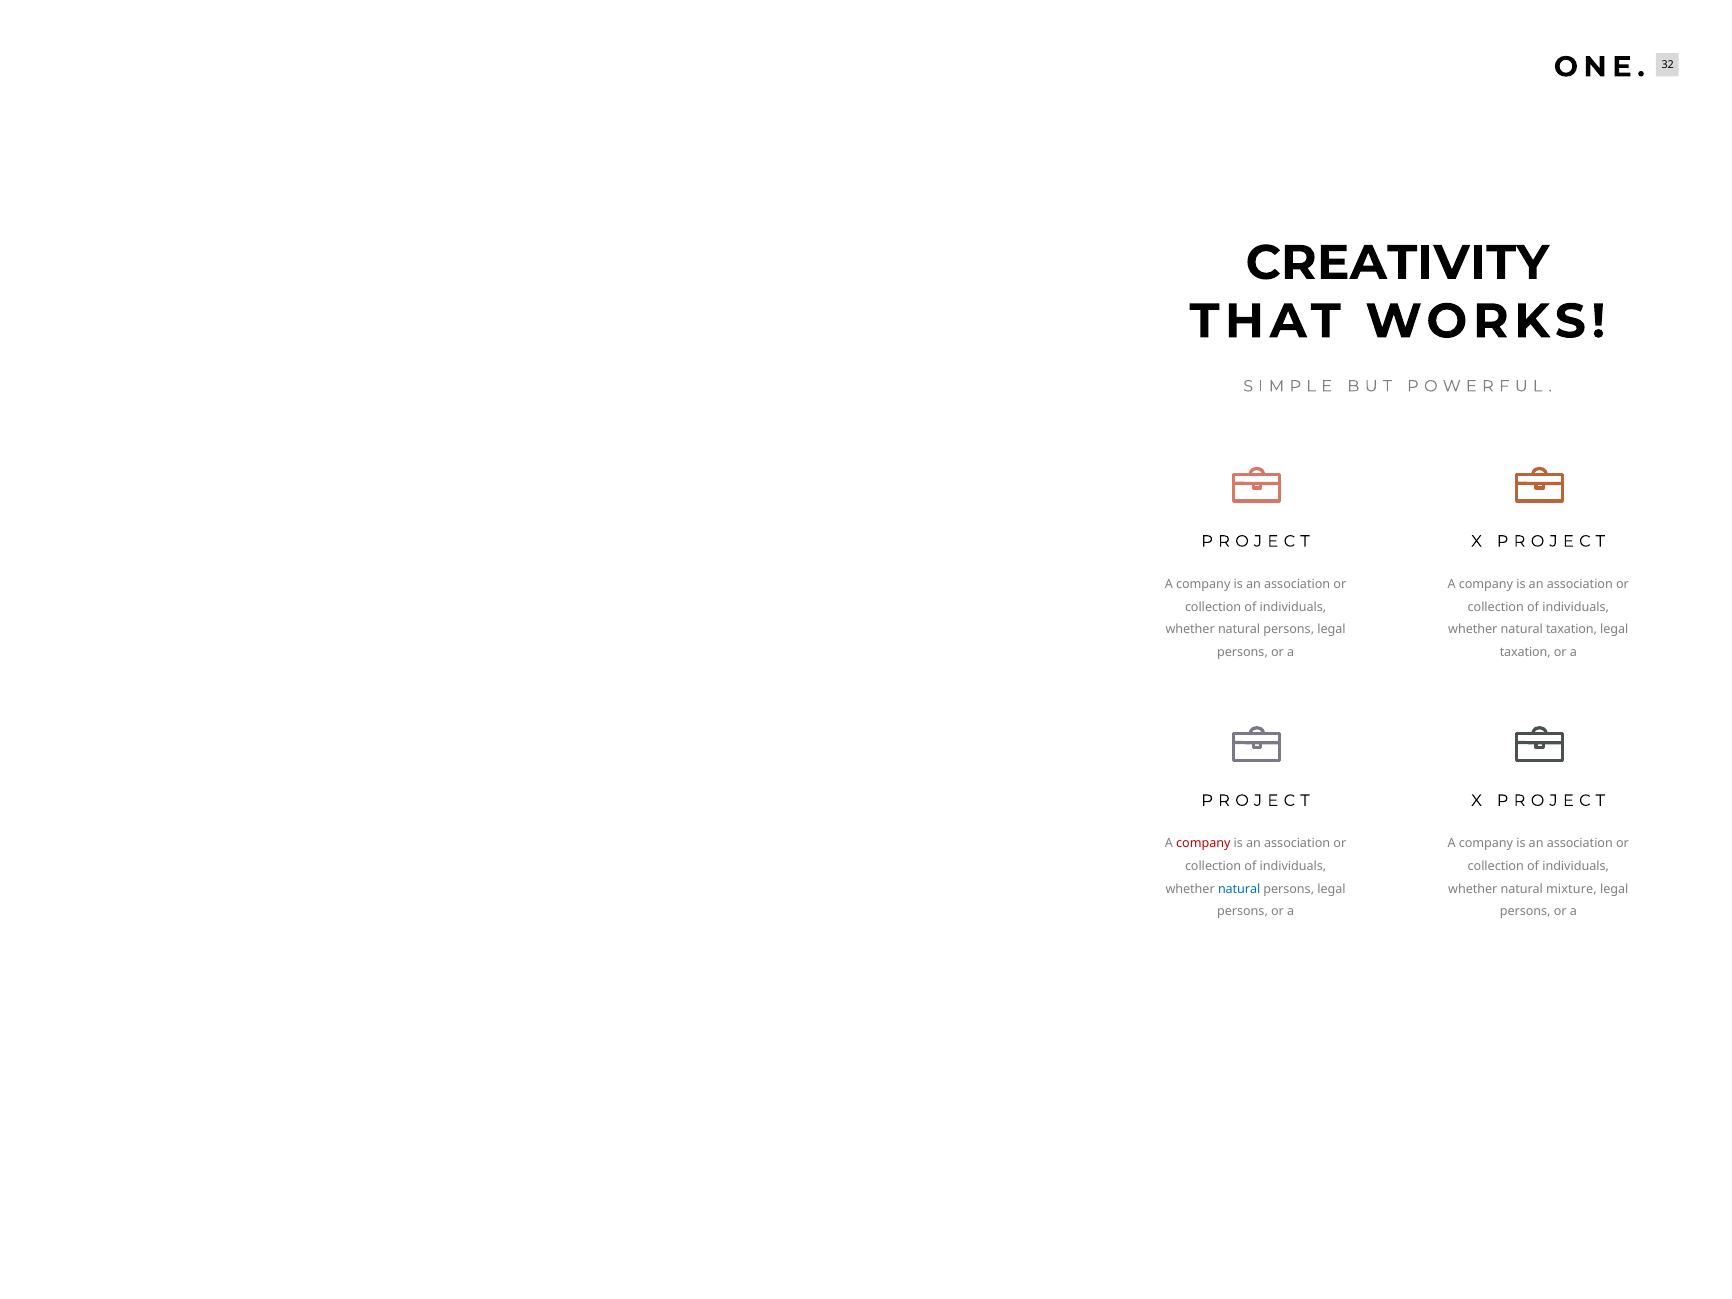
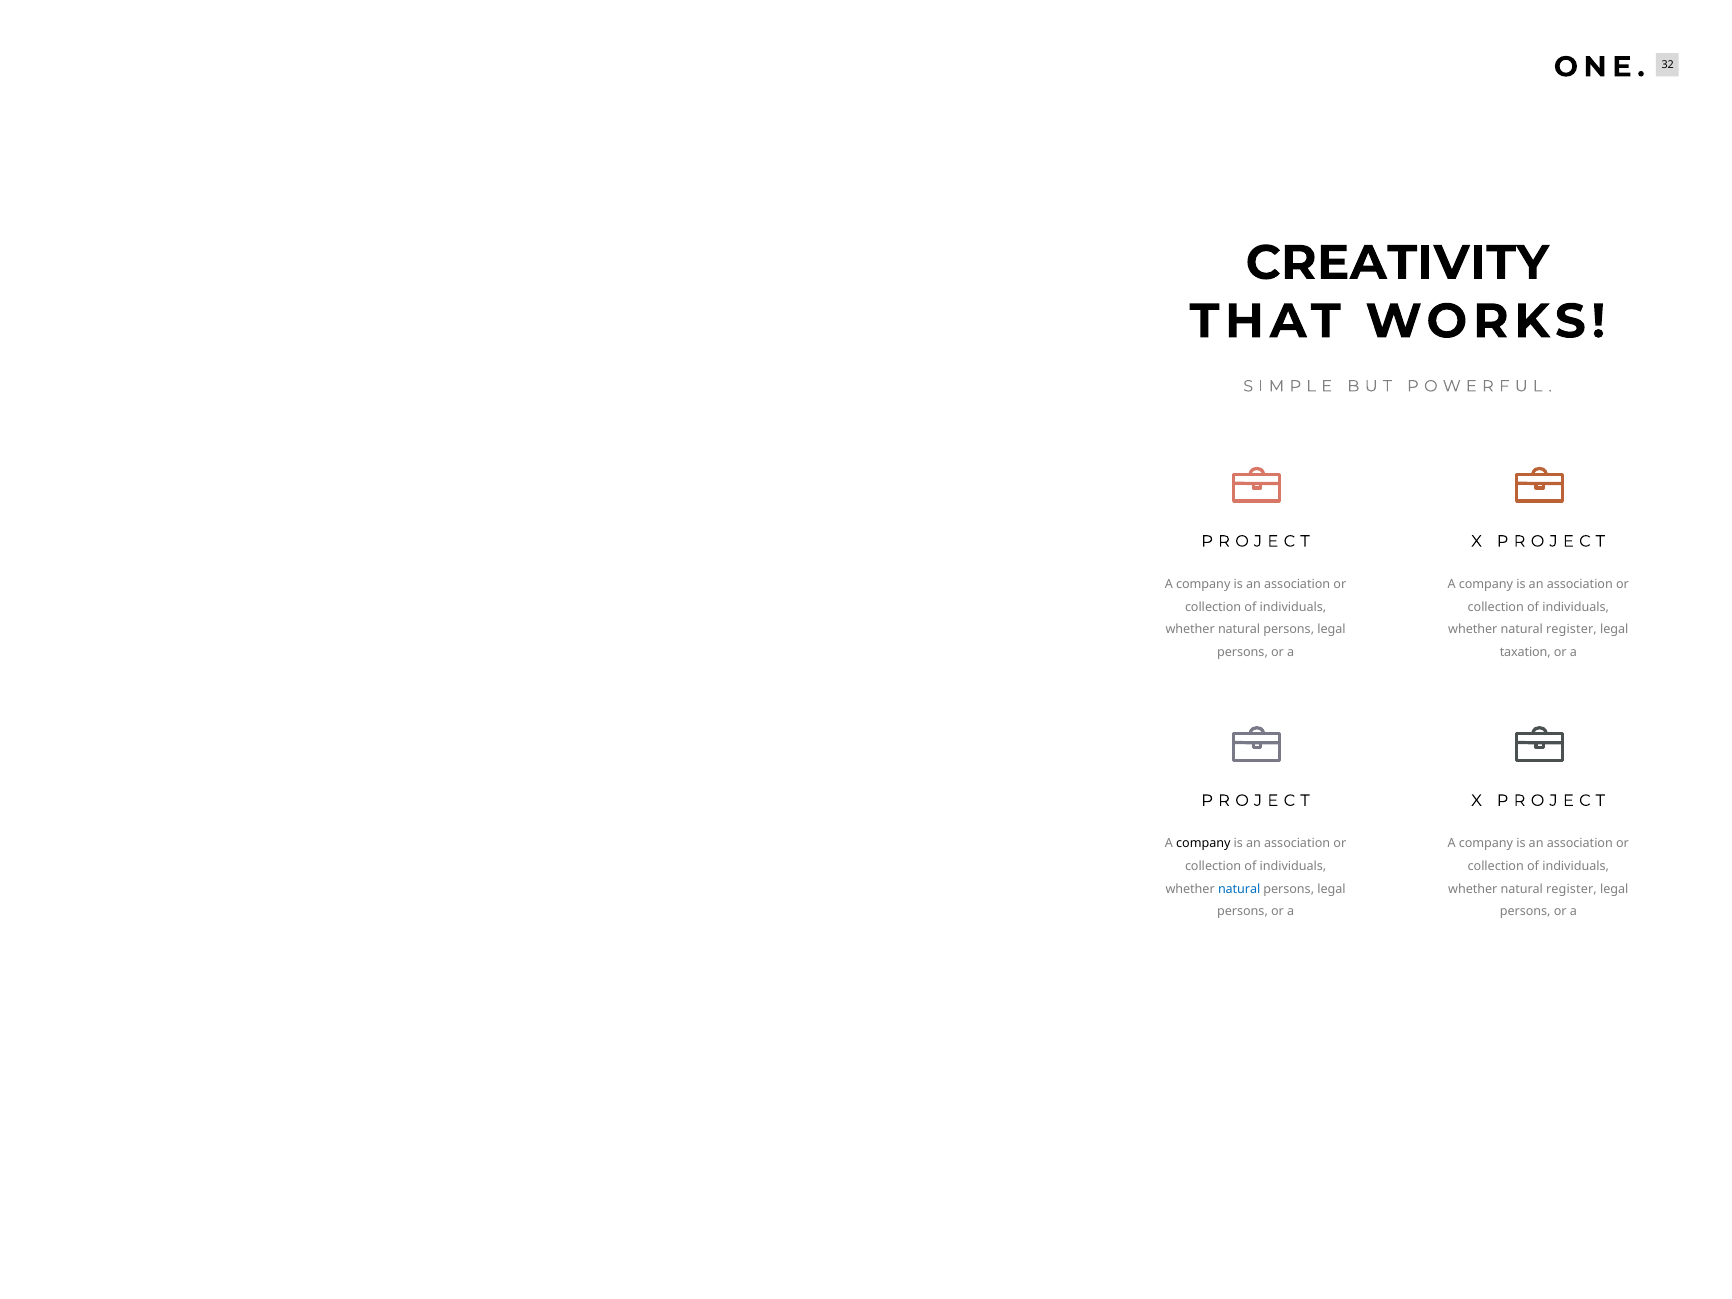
taxation: taxation -> register (1571, 630)
company colour: red -> black (1203, 844)
mixture: mixture -> register (1571, 889)
